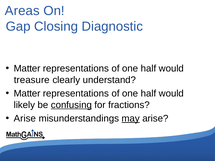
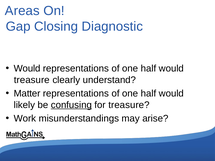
Matter: Matter -> Would (27, 69)
for fractions: fractions -> treasure (129, 105)
Arise: Arise -> Work (25, 119)
may underline: present -> none (131, 119)
